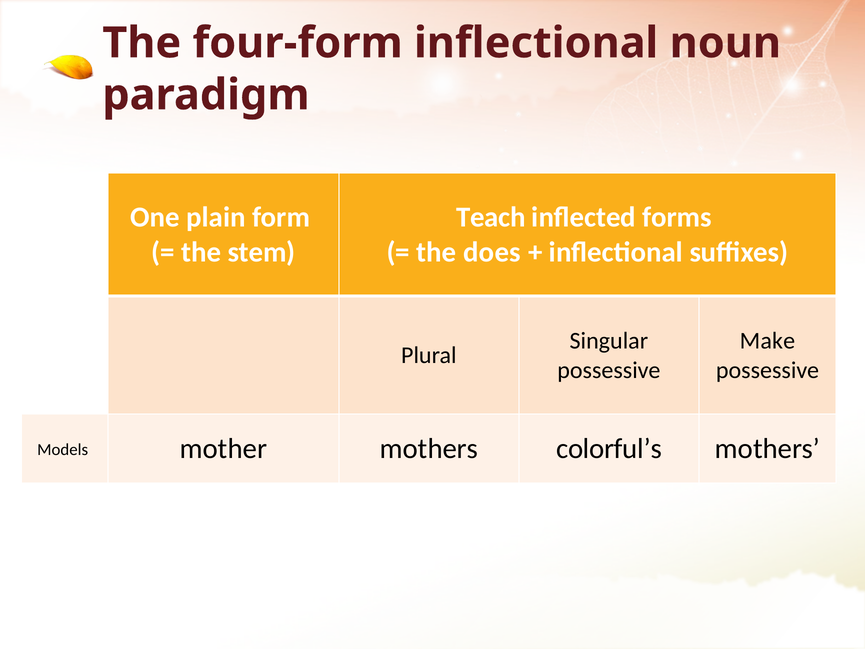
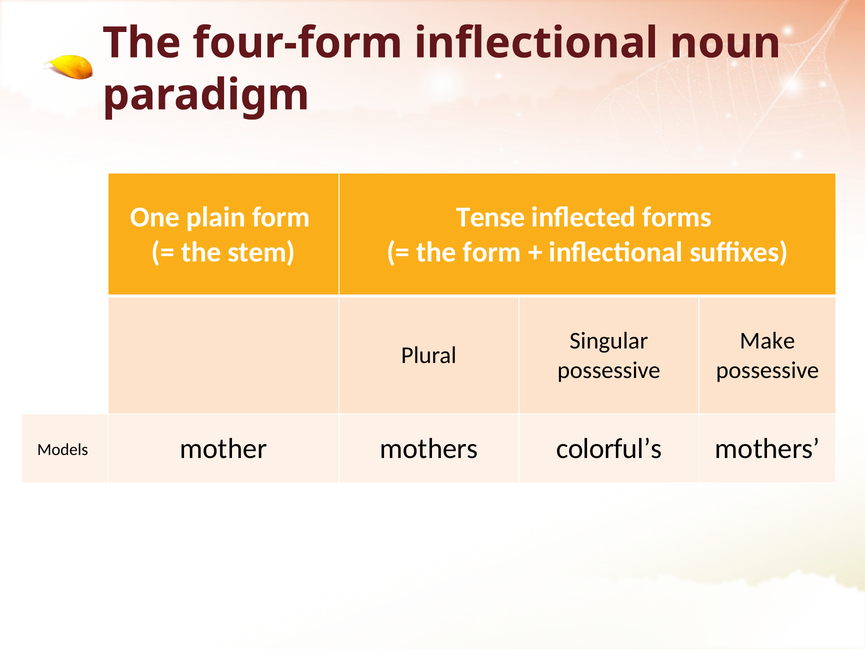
Teach: Teach -> Tense (491, 217)
the does: does -> form (492, 252)
